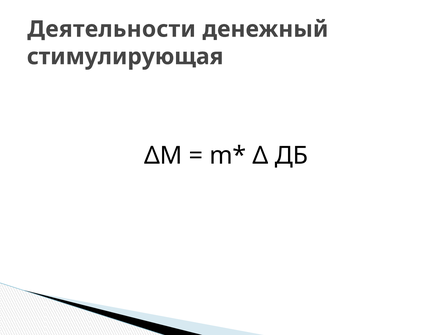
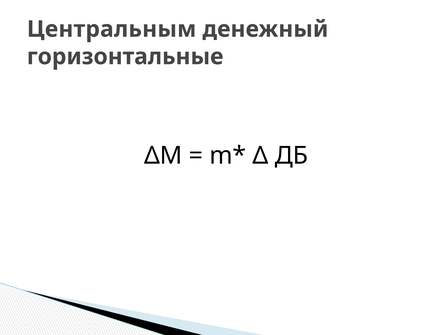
Деятельности: Деятельности -> Центральным (112, 29)
стимулирующая: стимулирующая -> горизонтальные (125, 57)
